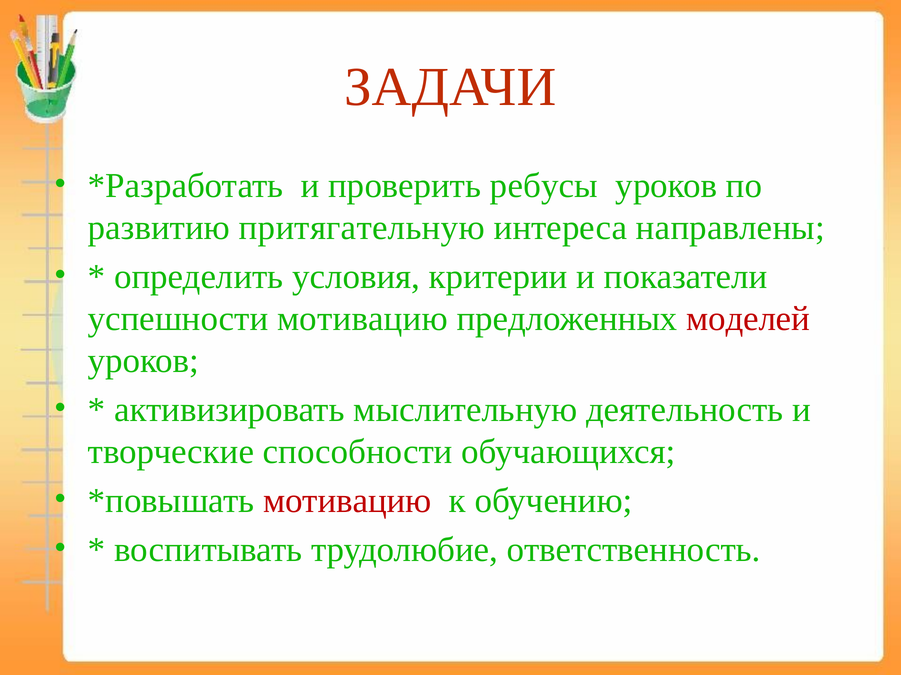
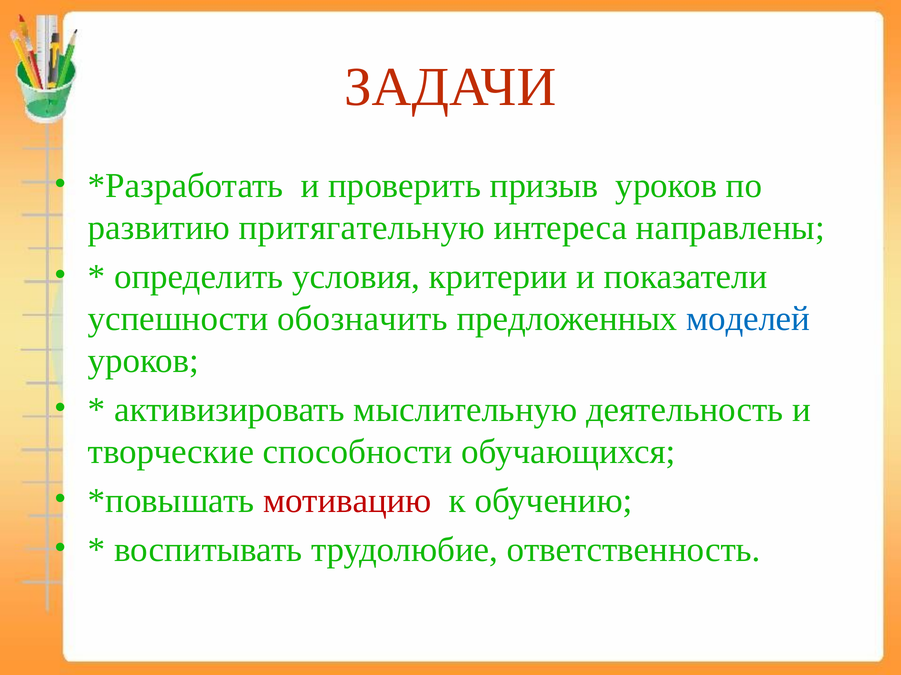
ребусы: ребусы -> призыв (544, 186)
успешности мотивацию: мотивацию -> обозначить (362, 319)
моделей colour: red -> blue (748, 319)
